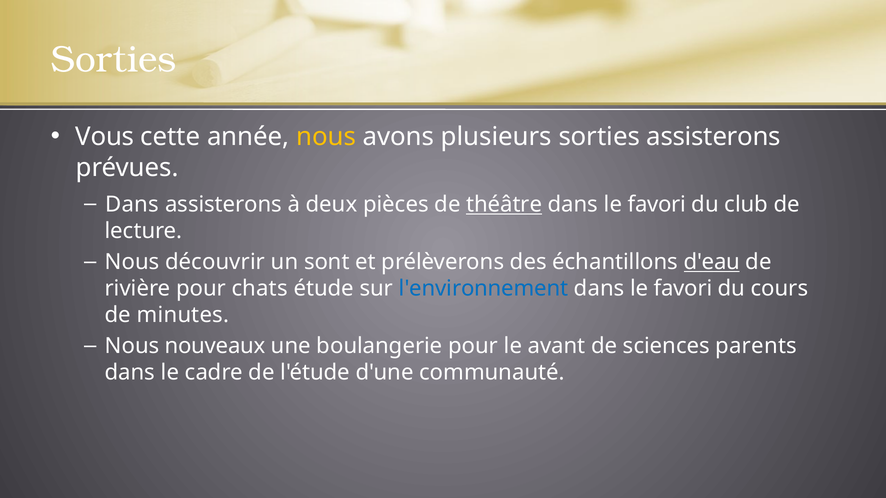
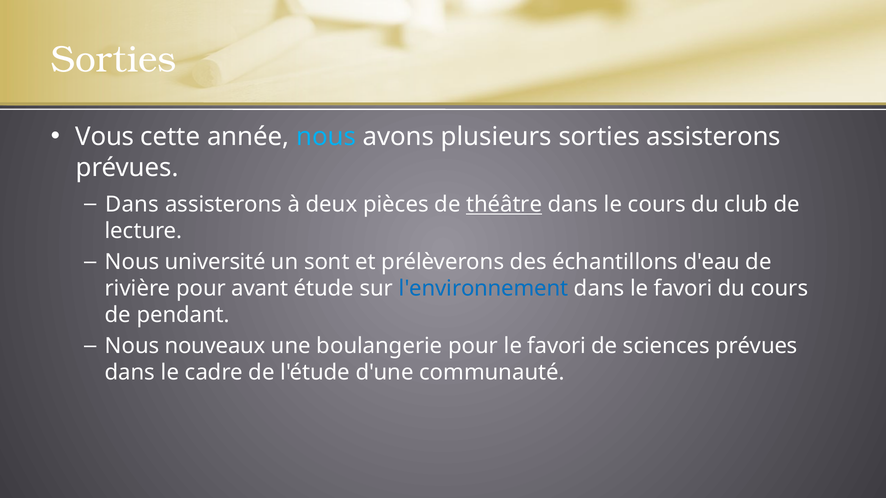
nous colour: yellow -> light blue (326, 137)
favori: favori -> cours (657, 205)
découvrir: découvrir -> université (215, 262)
d'eau underline: present -> none (712, 262)
chats: chats -> avant (260, 289)
minutes: minutes -> pendant (183, 315)
pour le avant: avant -> favori (557, 346)
sciences parents: parents -> prévues (756, 346)
